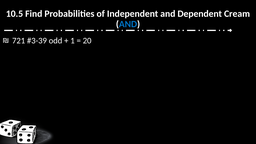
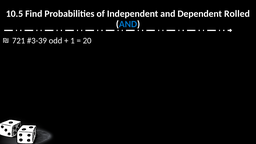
Cream: Cream -> Rolled (237, 14)
